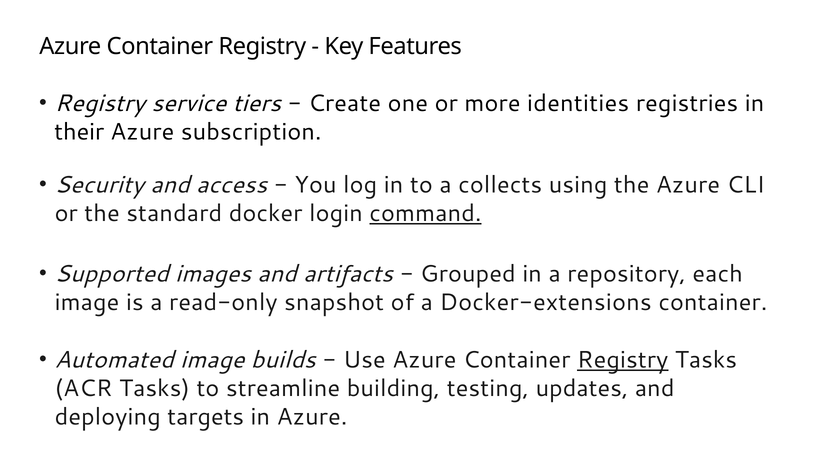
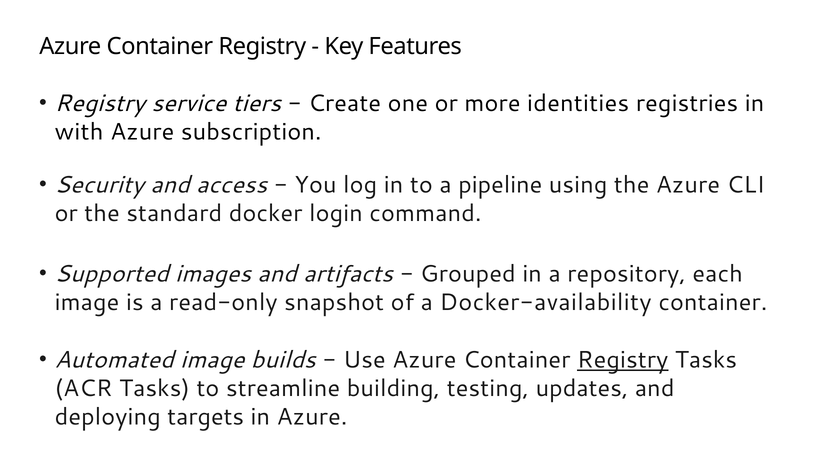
their: their -> with (79, 132)
collects: collects -> pipeline (500, 185)
command underline: present -> none (425, 214)
Docker-extensions: Docker-extensions -> Docker-availability (546, 303)
